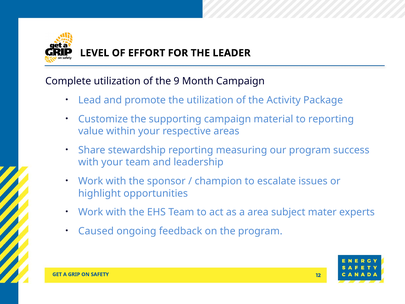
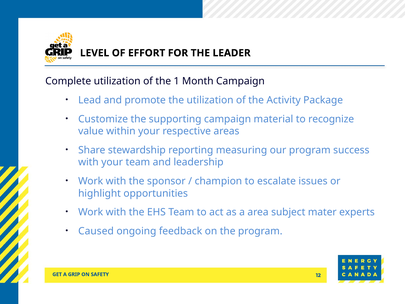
9: 9 -> 1 (177, 81)
to reporting: reporting -> recognize (331, 119)
